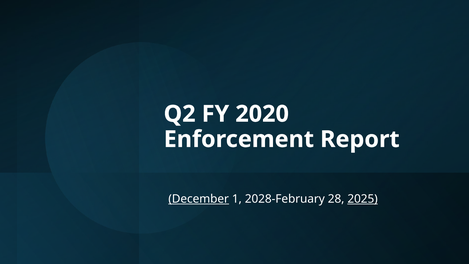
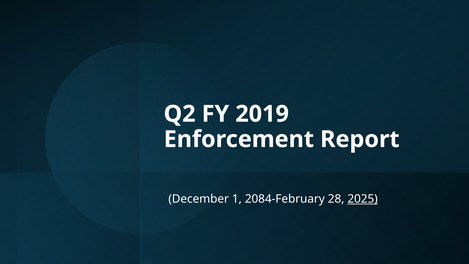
2020: 2020 -> 2019 (262, 114)
December underline: present -> none (199, 199)
2028-February: 2028-February -> 2084-February (285, 199)
